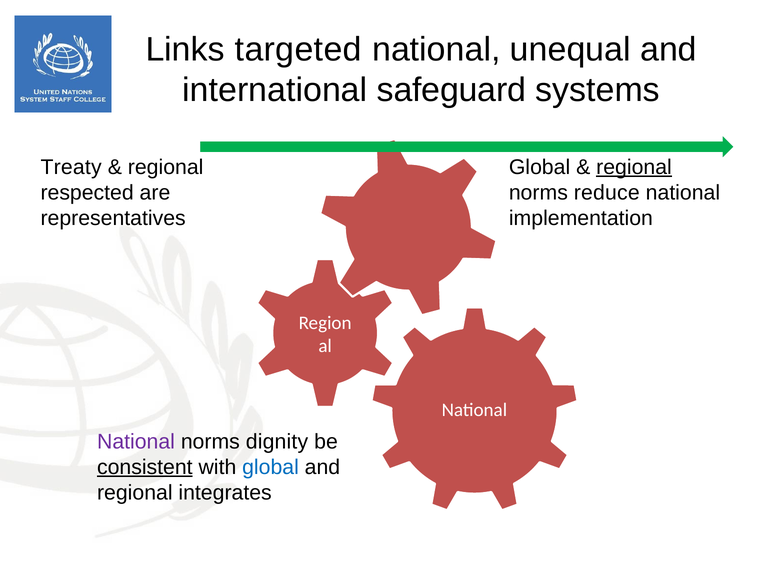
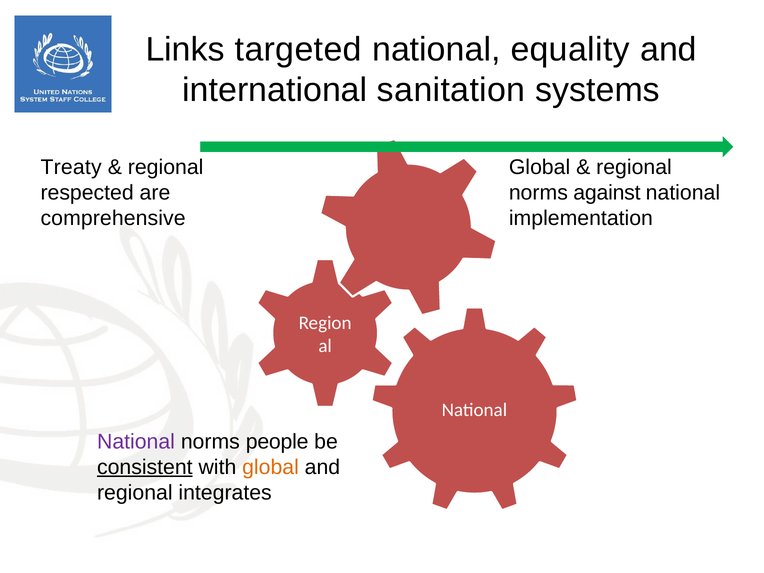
unequal: unequal -> equality (570, 49)
safeguard: safeguard -> sanitation (451, 90)
regional underline: present -> none (634, 167)
reduce: reduce -> against (607, 193)
representatives: representatives -> comprehensive (113, 218)
dignity: dignity -> people (277, 442)
global colour: blue -> orange (271, 467)
